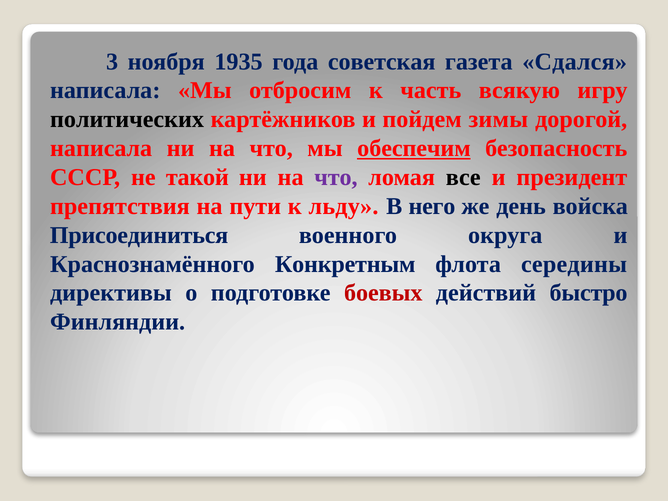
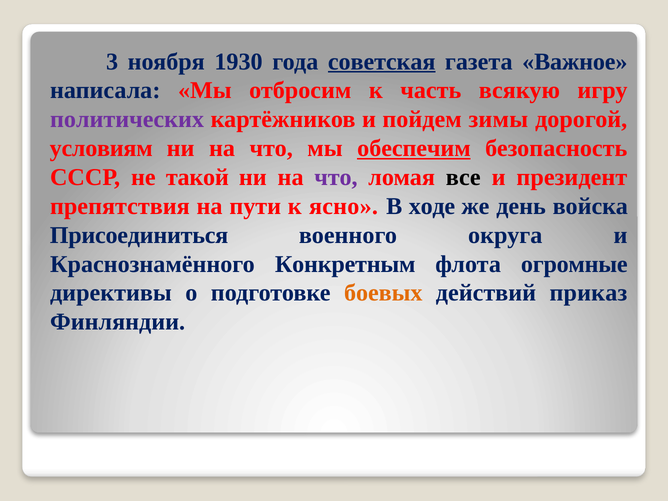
1935: 1935 -> 1930 (239, 62)
советская underline: none -> present (382, 62)
Сдался: Сдался -> Важное (575, 62)
политических colour: black -> purple (127, 119)
написала: написала -> условиям (101, 148)
льду: льду -> ясно (344, 206)
него: него -> ходе (432, 206)
середины: середины -> огромные (574, 264)
боевых colour: red -> orange (383, 293)
быстро: быстро -> приказ (588, 293)
